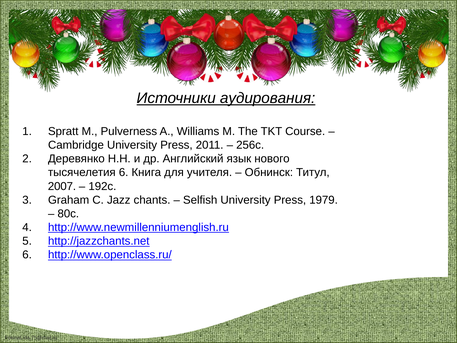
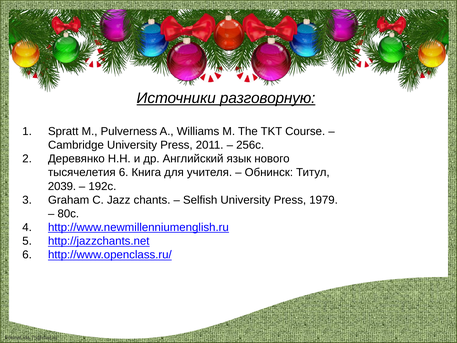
аудирования: аудирования -> разговорную (268, 98)
2007: 2007 -> 2039 (62, 186)
